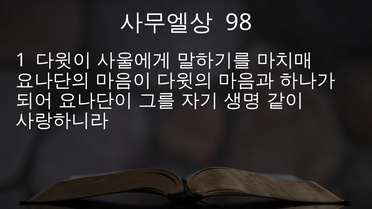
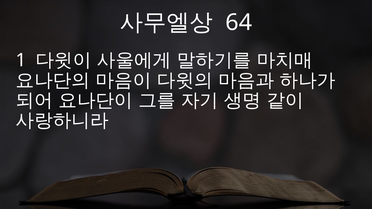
98: 98 -> 64 (239, 22)
